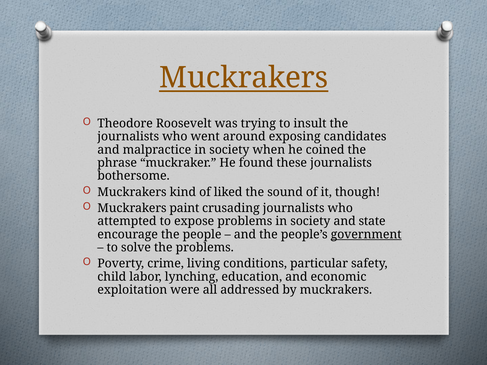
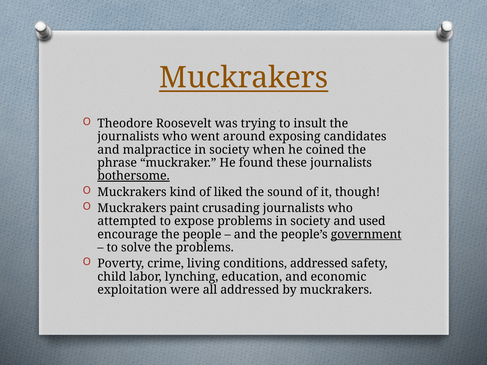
bothersome underline: none -> present (134, 176)
state: state -> used (372, 221)
conditions particular: particular -> addressed (319, 264)
